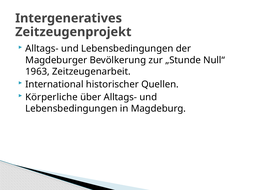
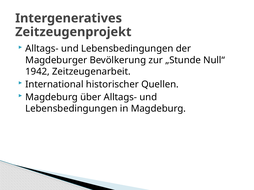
1963: 1963 -> 1942 (38, 72)
Körperliche: Körperliche -> Magdeburg (52, 97)
